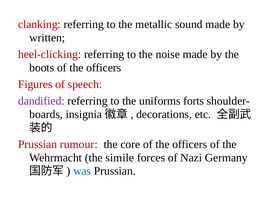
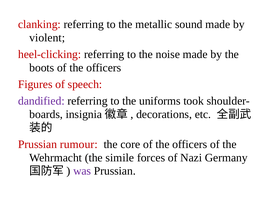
written: written -> violent (47, 38)
forts: forts -> took (194, 101)
was colour: blue -> purple (82, 171)
